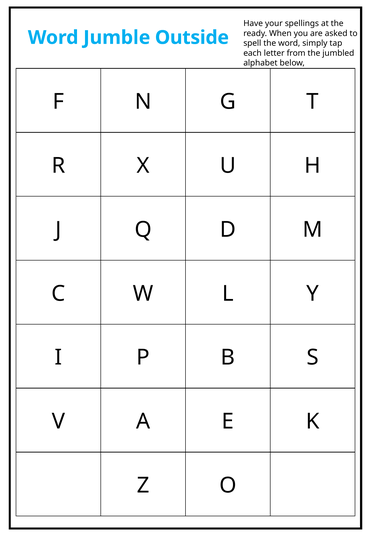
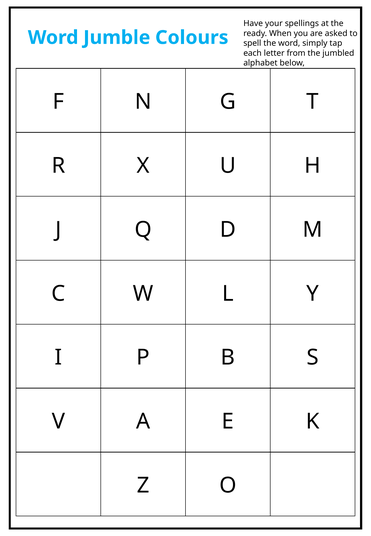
Outside: Outside -> Colours (192, 38)
